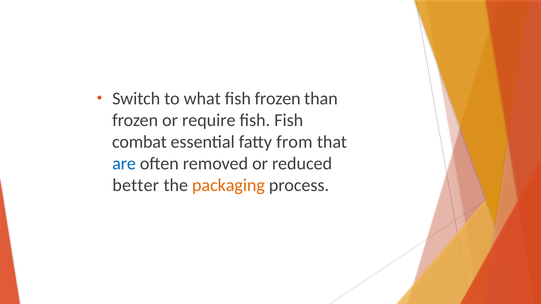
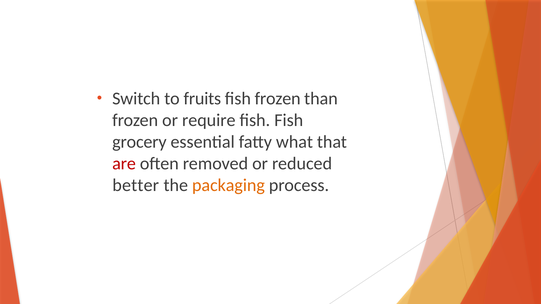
what: what -> fruits (202, 99)
combat: combat -> grocery (139, 142)
from: from -> what (294, 142)
are colour: blue -> red (124, 164)
